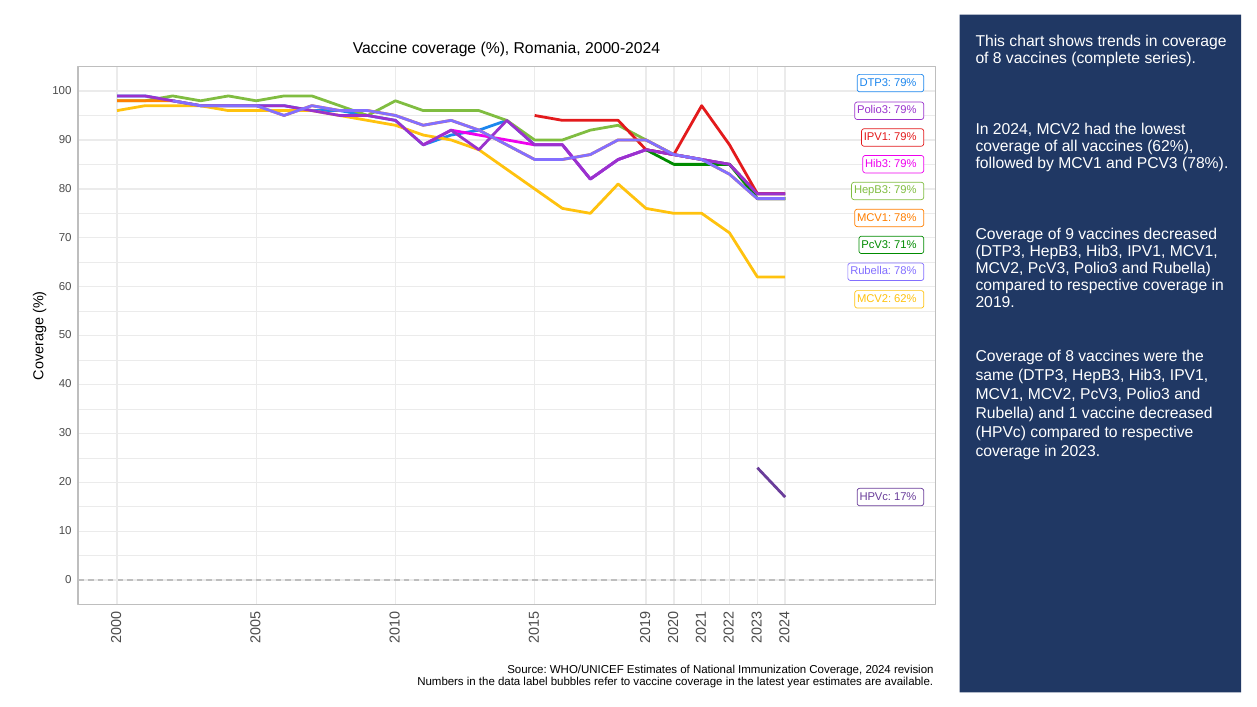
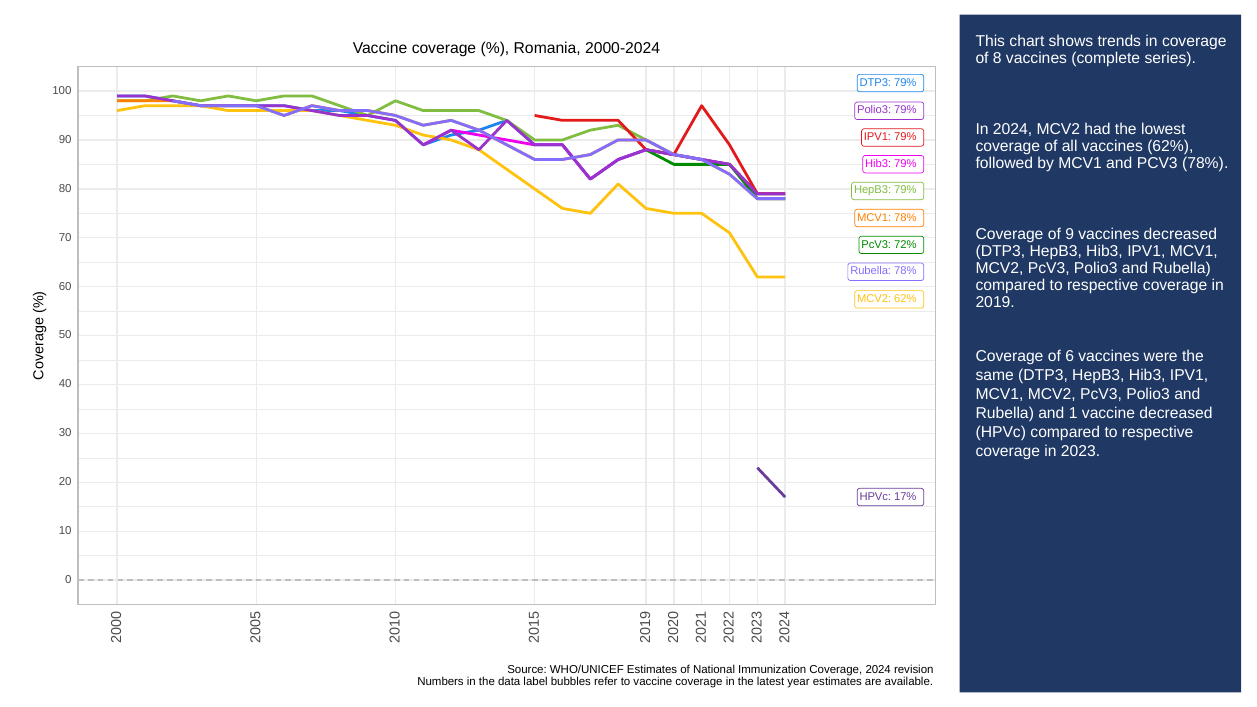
71%: 71% -> 72% (905, 244)
8: 8 -> 6 (1070, 357)
